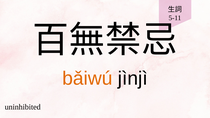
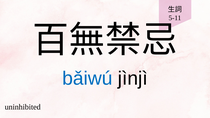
bǎiwú colour: orange -> blue (87, 78)
